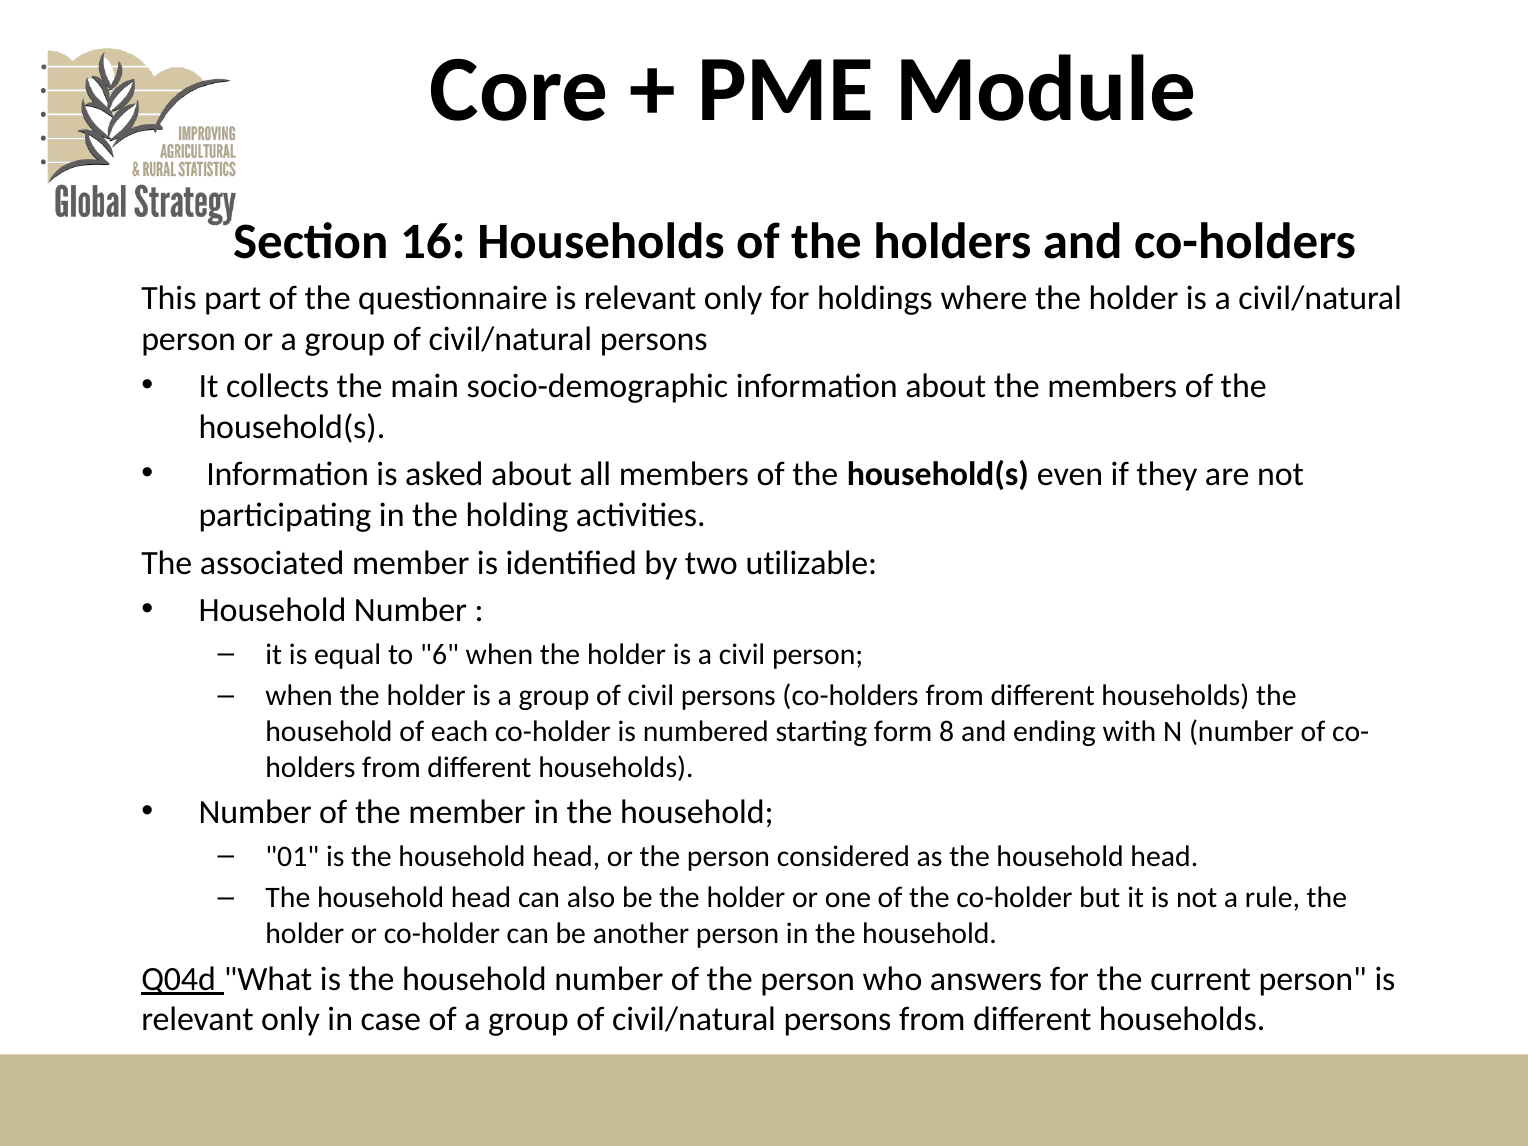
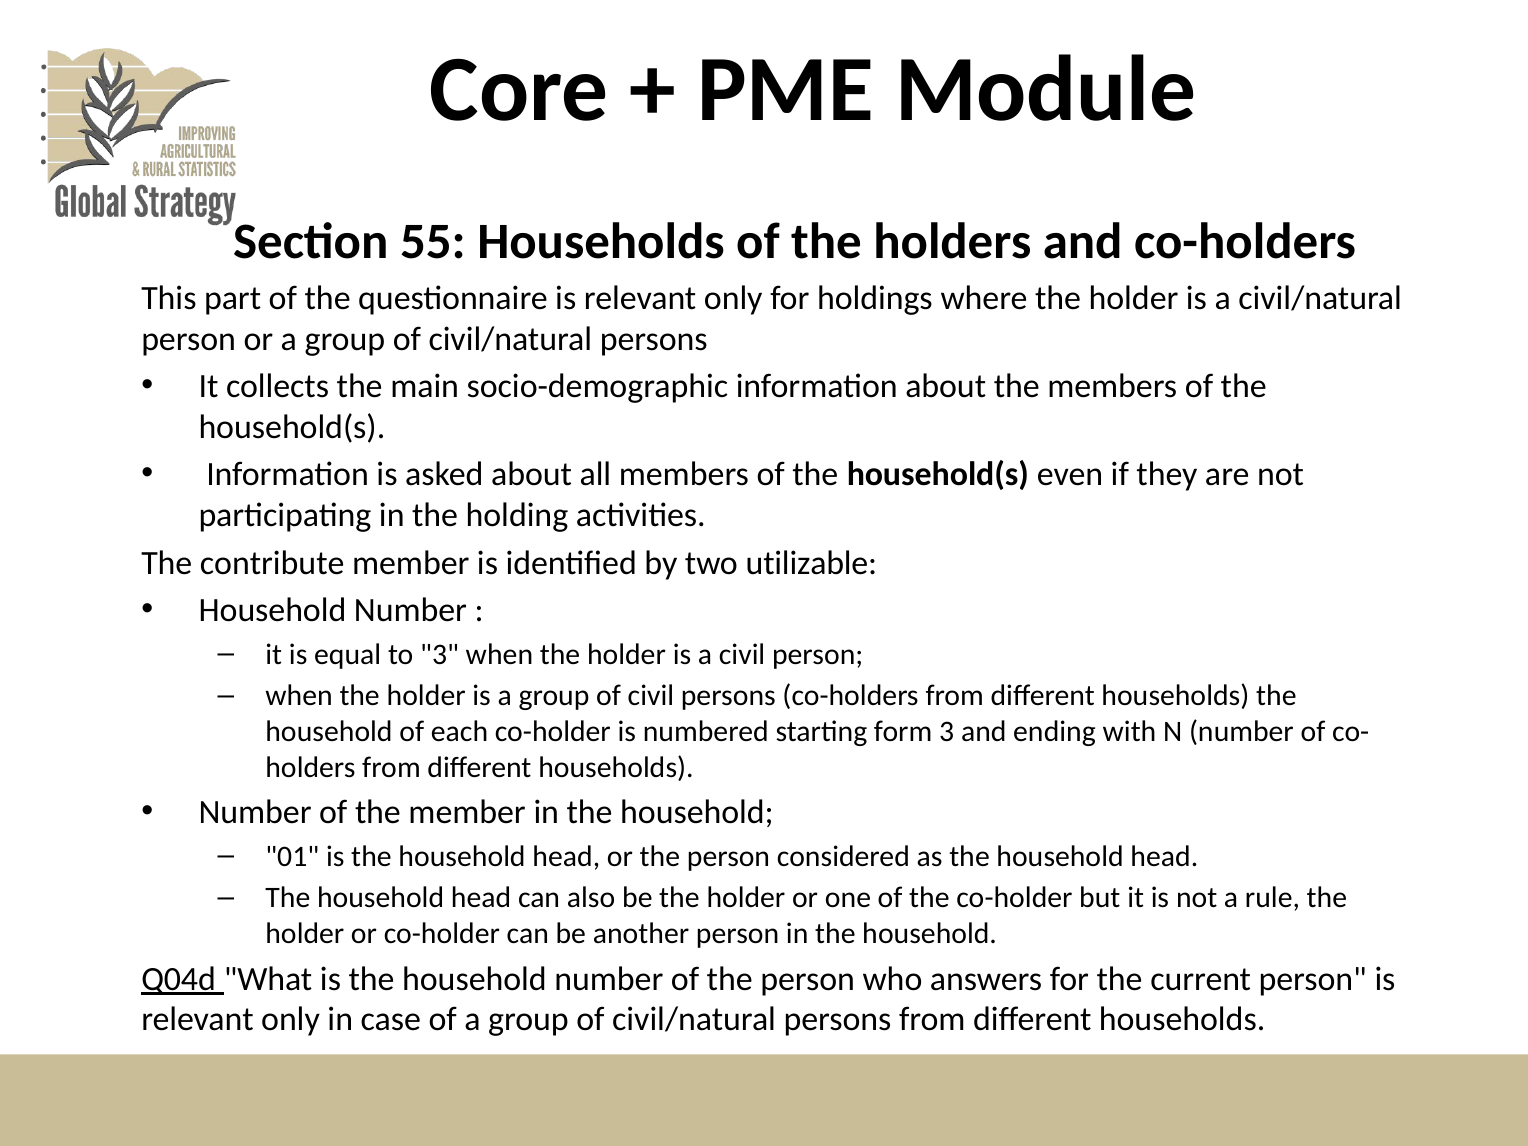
16: 16 -> 55 (433, 242)
associated: associated -> contribute (272, 563)
to 6: 6 -> 3 (440, 654)
form 8: 8 -> 3 (947, 732)
